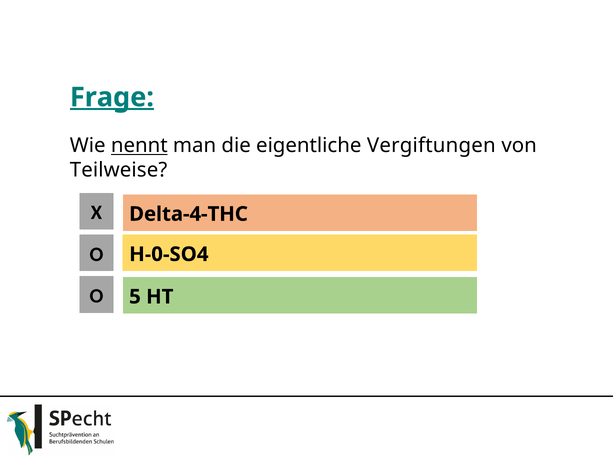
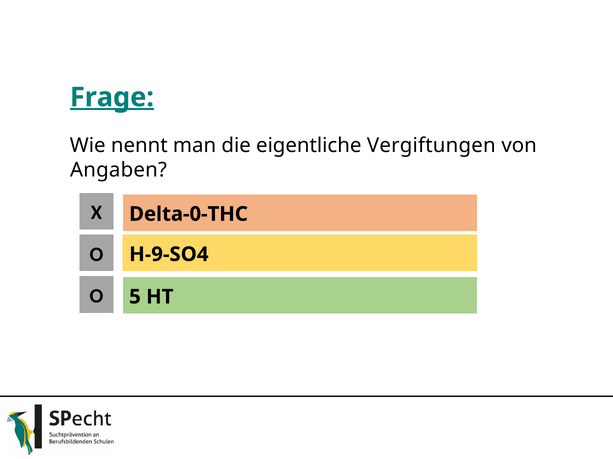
nennt underline: present -> none (139, 146)
Teilweise: Teilweise -> Angaben (118, 170)
Delta-4-THC: Delta-4-THC -> Delta-0-THC (188, 214)
H-0-SO4: H-0-SO4 -> H-9-SO4 (169, 255)
